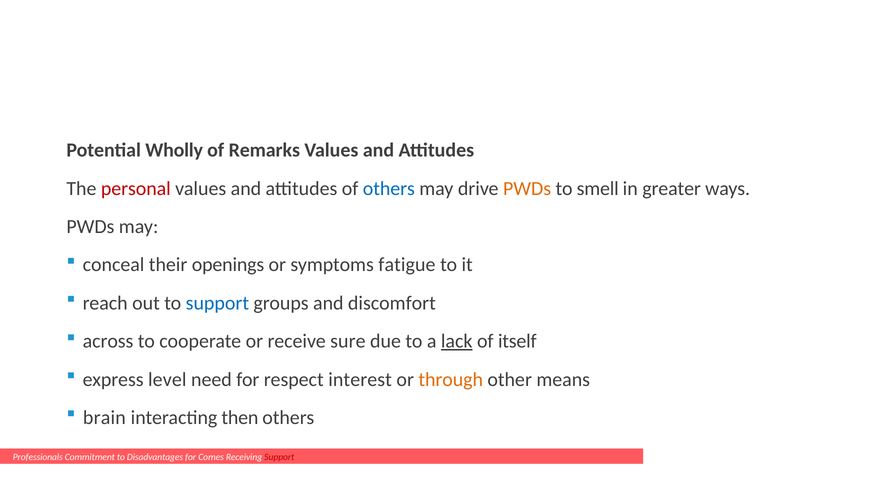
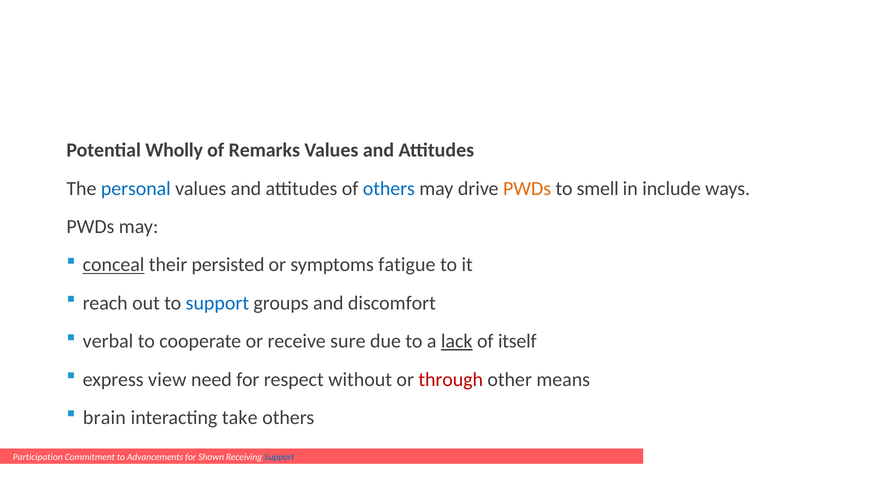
personal colour: red -> blue (136, 189)
greater: greater -> include (672, 189)
conceal underline: none -> present (114, 265)
openings: openings -> persisted (228, 265)
across: across -> verbal (108, 341)
level: level -> view (167, 379)
interest: interest -> without (360, 379)
through colour: orange -> red (451, 379)
then: then -> take (240, 418)
Professionals: Professionals -> Participation (38, 457)
Disadvantages: Disadvantages -> Advancements (155, 457)
Comes: Comes -> Shown (211, 457)
Support colour: red -> blue (279, 457)
